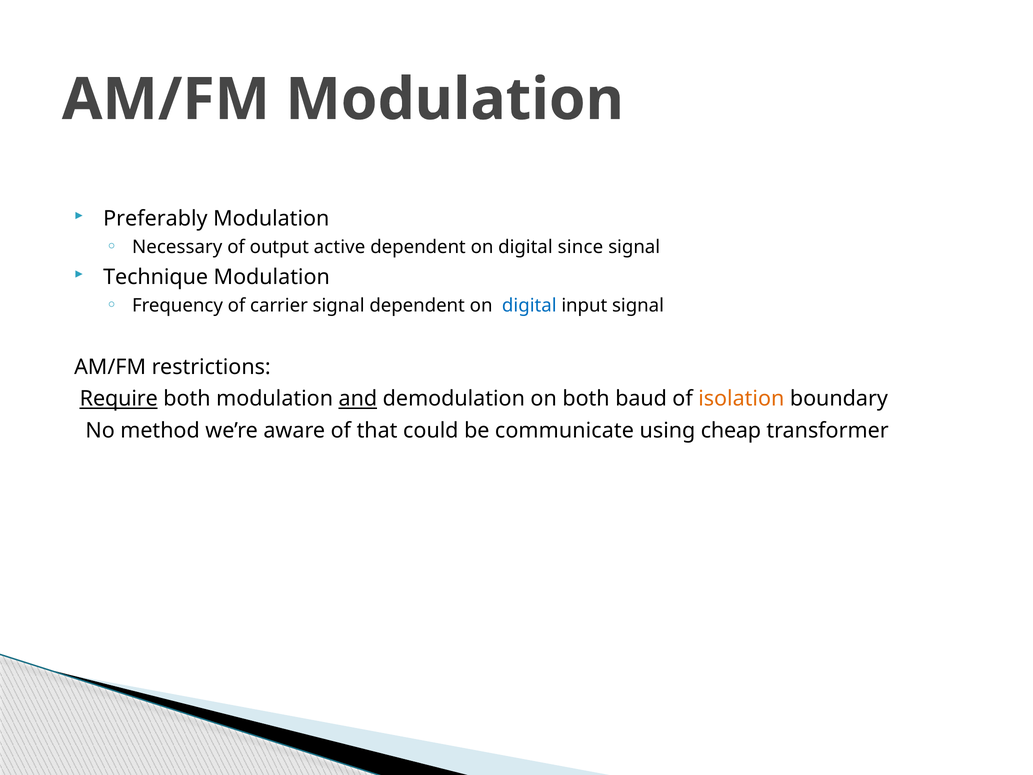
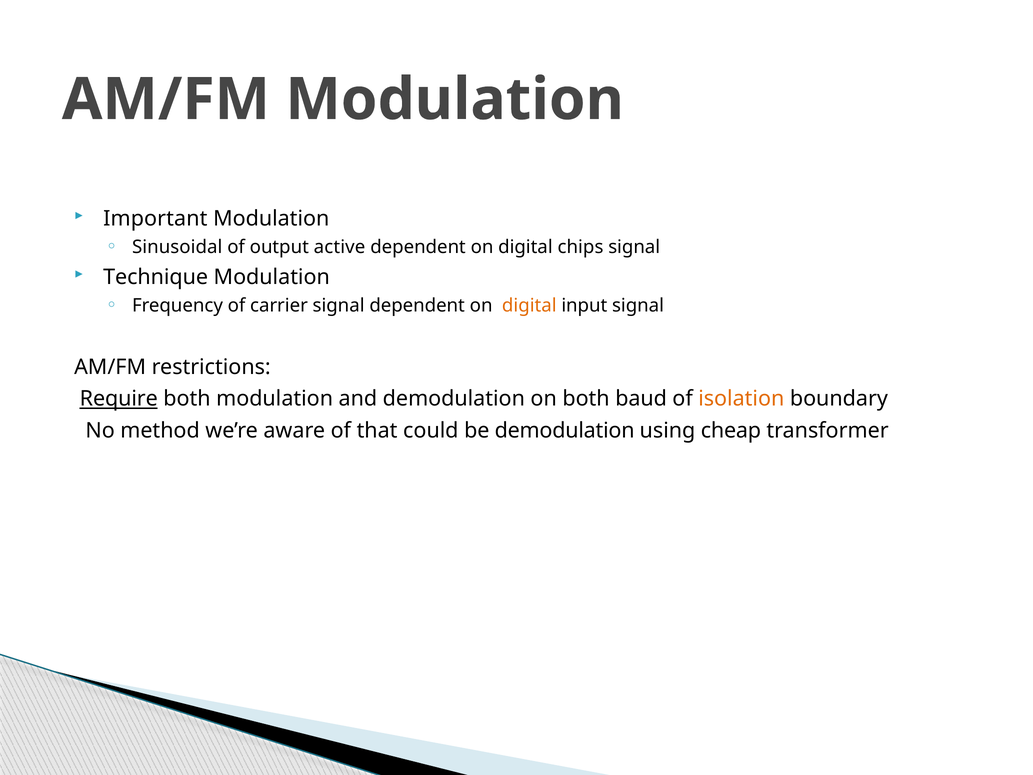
Preferably: Preferably -> Important (155, 218)
Necessary: Necessary -> Sinusoidal (177, 247)
since: since -> chips (580, 247)
digital colour: blue -> orange (529, 306)
and underline: present -> none (358, 399)
be communicate: communicate -> demodulation (565, 430)
